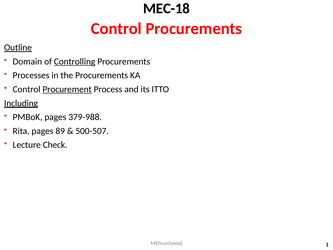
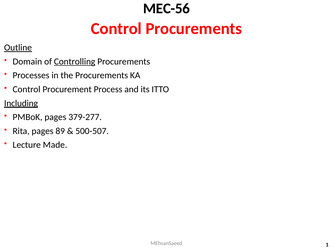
MEC-18: MEC-18 -> MEC-56 (167, 9)
Procurement underline: present -> none (67, 89)
379-988: 379-988 -> 379-277 (85, 117)
Check: Check -> Made (55, 145)
